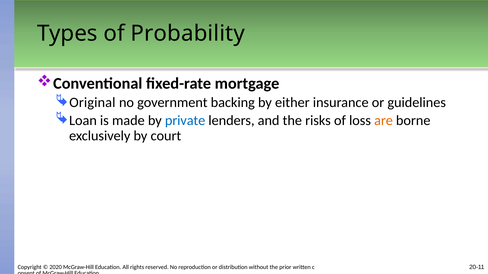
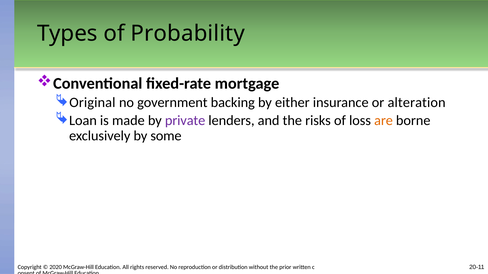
guidelines: guidelines -> alteration (417, 103)
private colour: blue -> purple (185, 121)
court: court -> some (166, 136)
